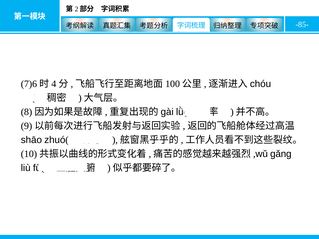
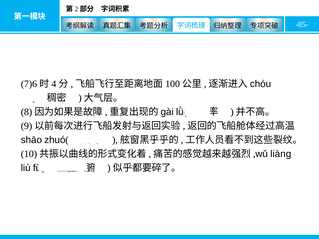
gǎng: gǎng -> liàng (281, 154)
